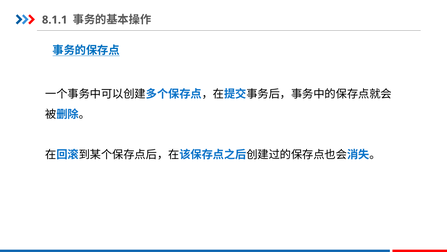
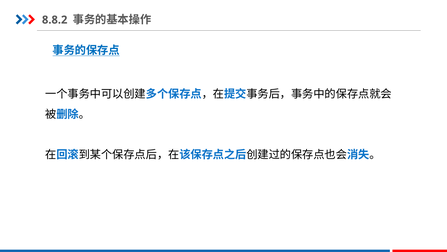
8.1.1: 8.1.1 -> 8.8.2 (55, 20)
